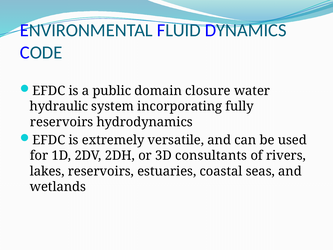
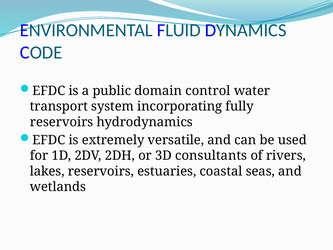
closure: closure -> control (208, 91)
hydraulic: hydraulic -> transport (59, 106)
